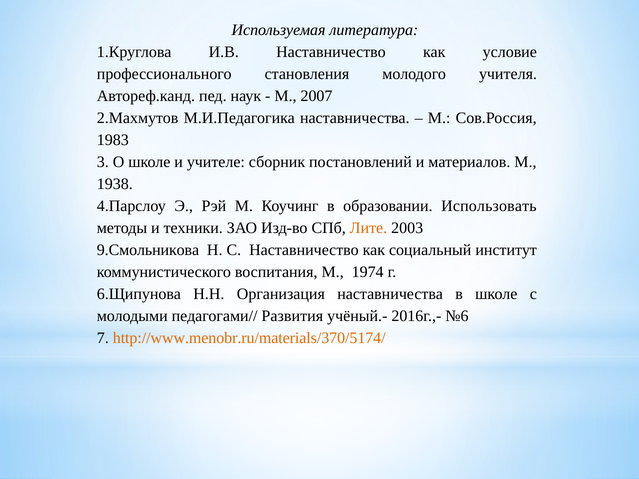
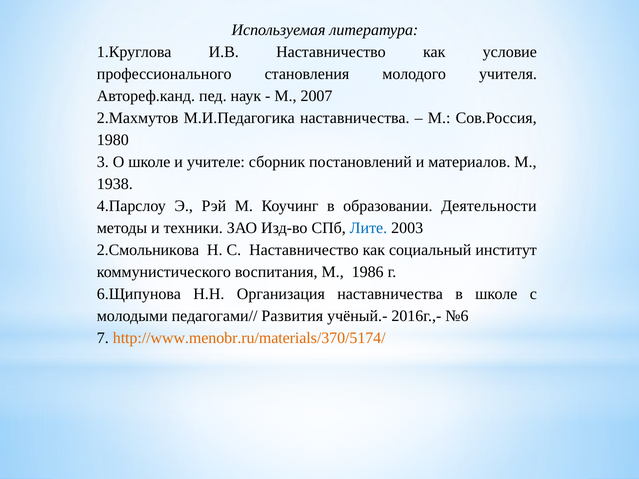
1983: 1983 -> 1980 (113, 140)
Использовать: Использовать -> Деятельности (489, 206)
Лите colour: orange -> blue (368, 228)
9.Смольникова: 9.Смольникова -> 2.Смольникова (148, 250)
1974: 1974 -> 1986 (368, 272)
